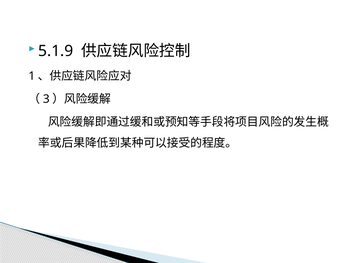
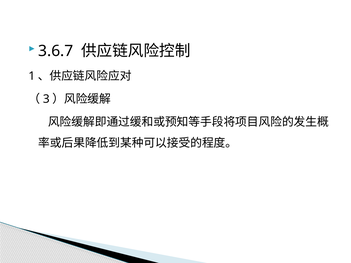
5.1.9: 5.1.9 -> 3.6.7 (56, 51)
